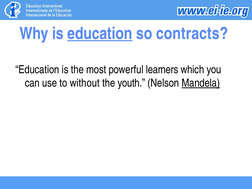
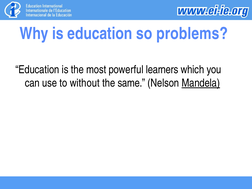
education underline: present -> none (100, 34)
contracts: contracts -> problems (192, 34)
youth: youth -> same (131, 83)
